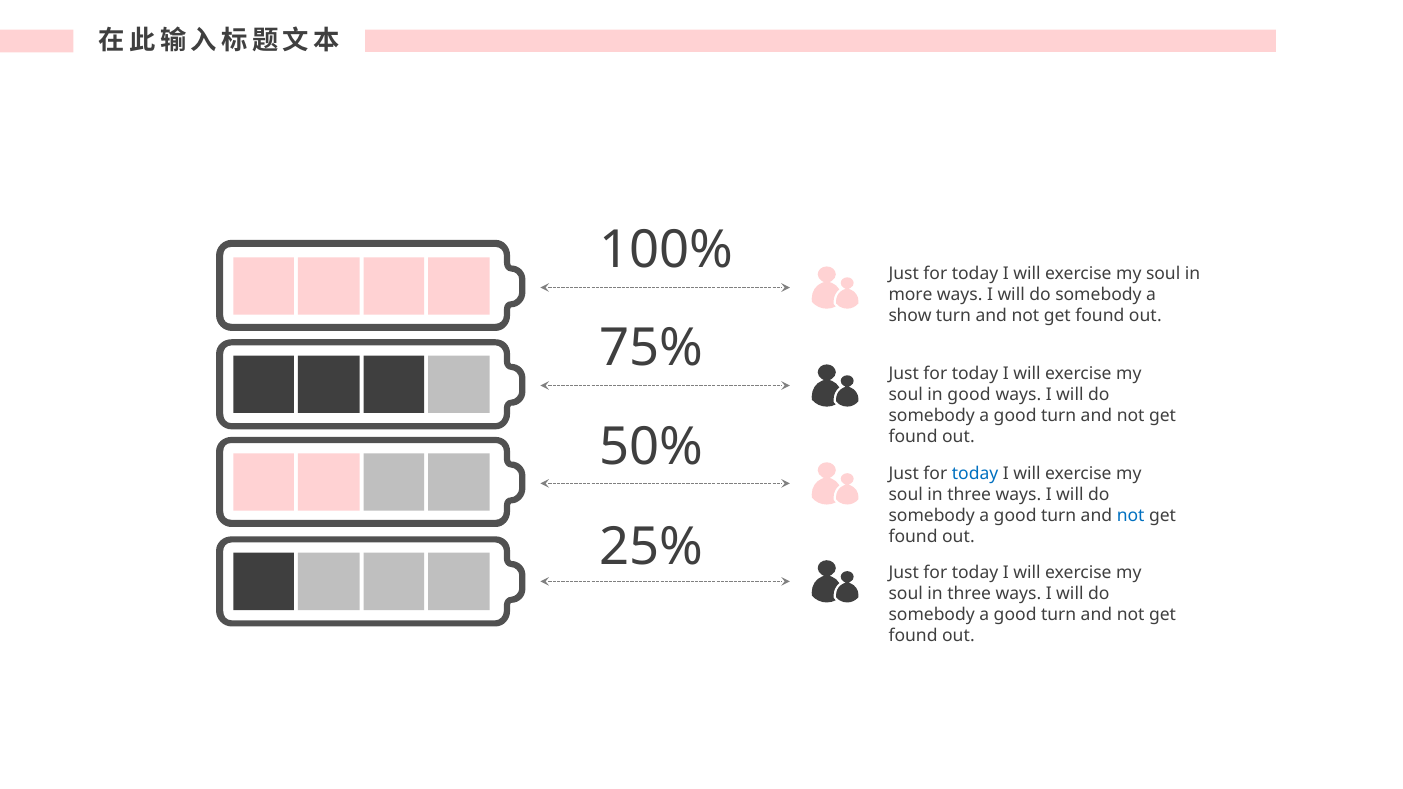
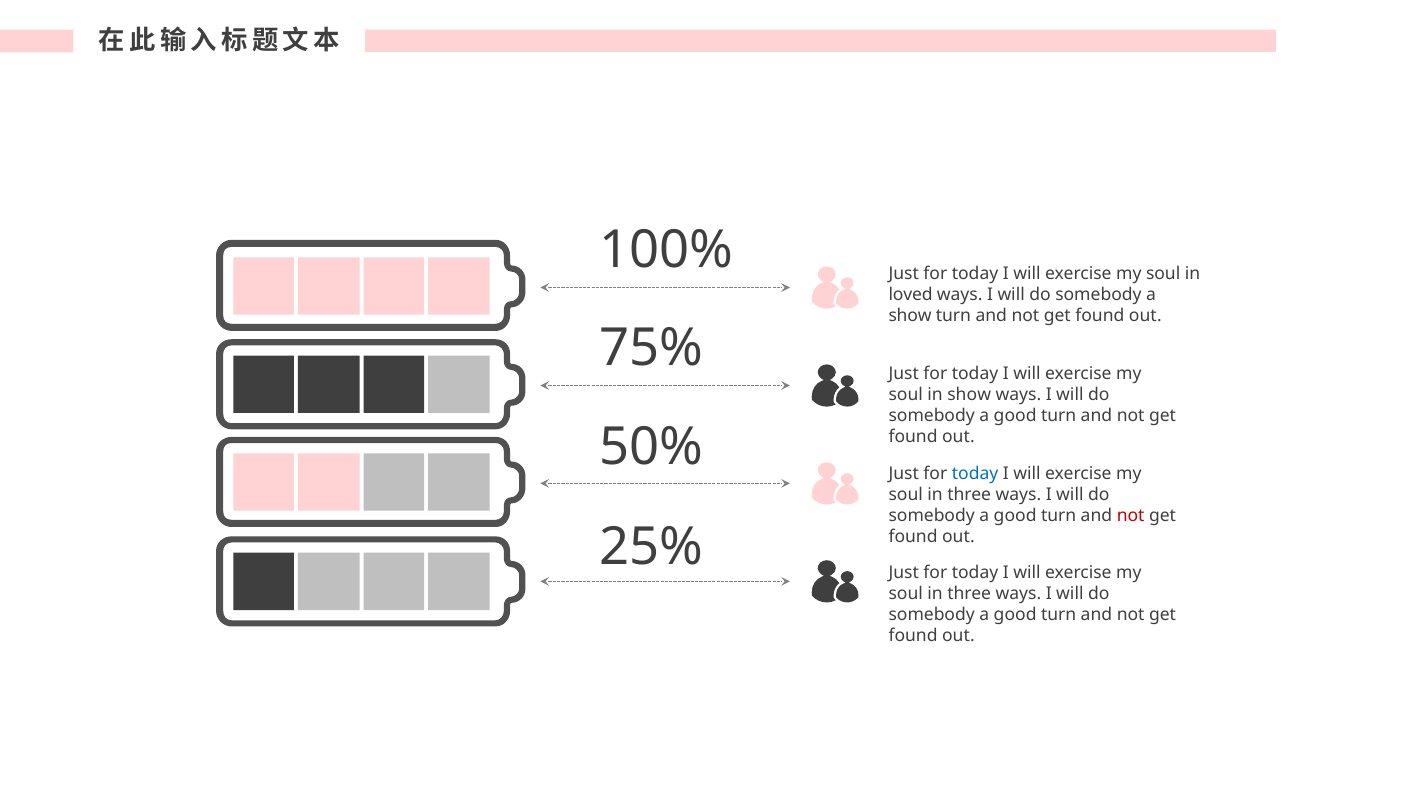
more: more -> loved (911, 295)
in good: good -> show (969, 395)
not colour: blue -> red (1131, 515)
